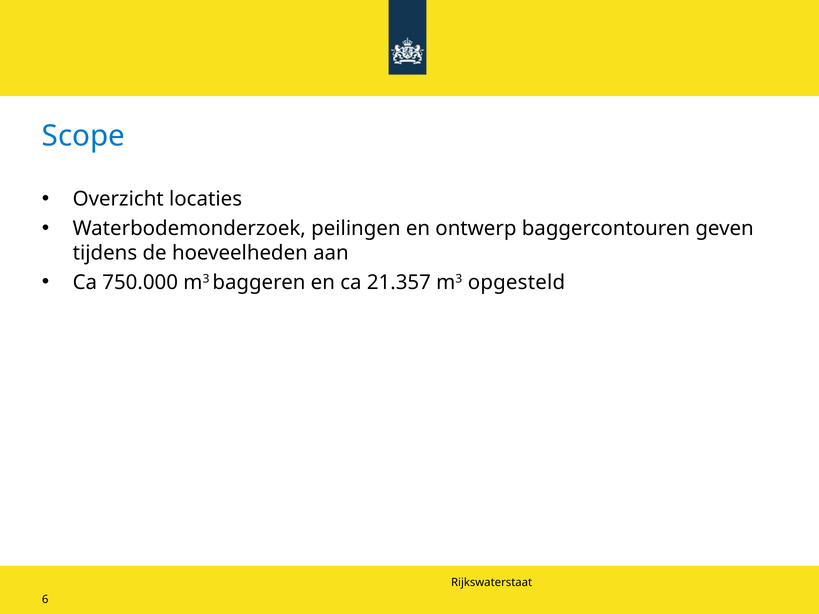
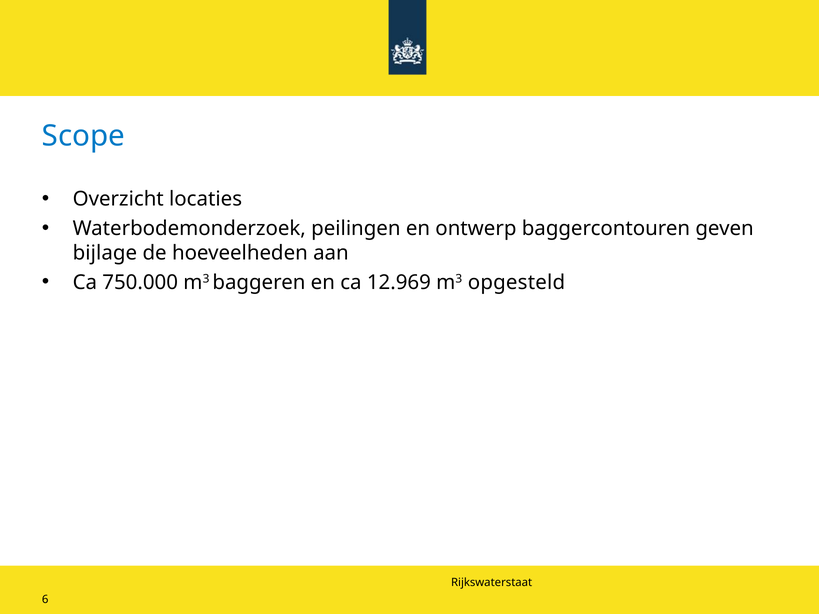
tijdens: tijdens -> bijlage (105, 253)
21.357: 21.357 -> 12.969 (399, 282)
